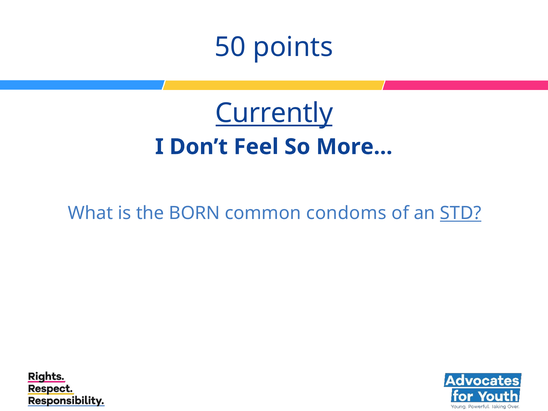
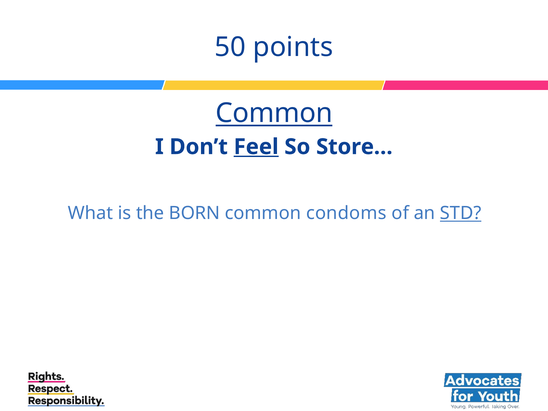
Currently: Currently -> Common (274, 113)
Feel underline: none -> present (256, 147)
More…: More… -> Store… (354, 147)
